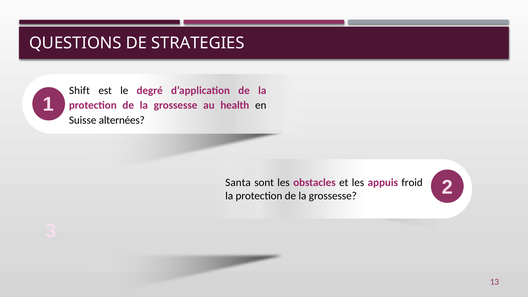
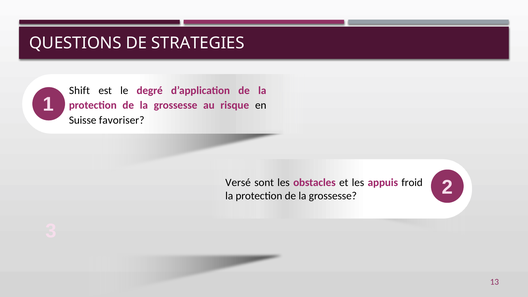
health: health -> risque (235, 105)
alternées: alternées -> favoriser (122, 120)
Santa: Santa -> Versé (238, 183)
